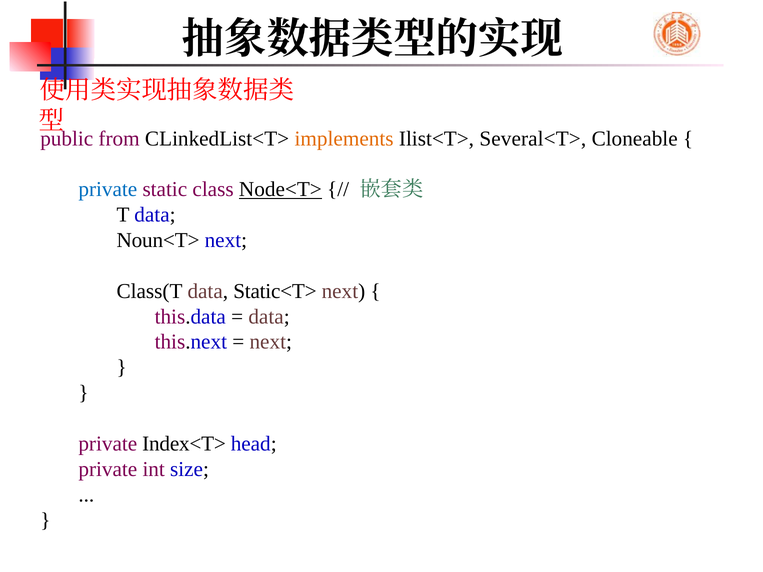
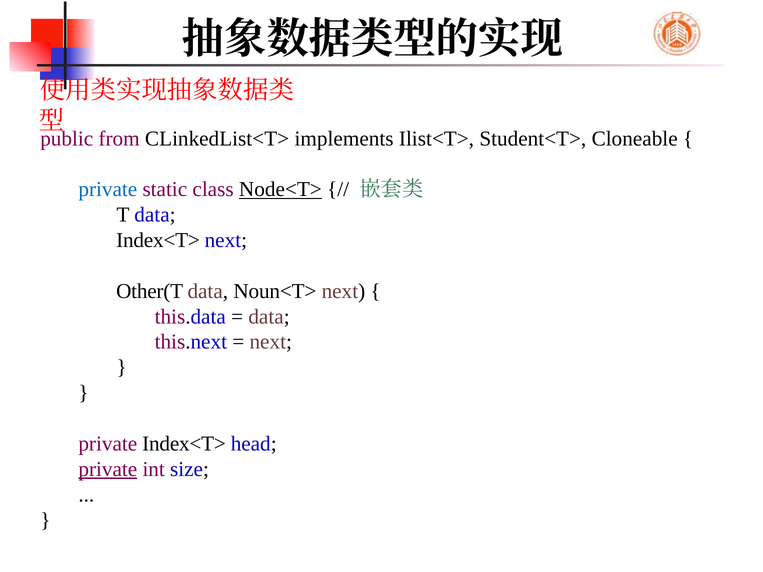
implements colour: orange -> black (344, 139)
Several<T>: Several<T> -> Student<T> (533, 139)
Noun<T>: Noun<T> -> Index<T> (158, 240)
Class(T: Class(T -> Other(T (150, 291)
Static<T>: Static<T> -> Noun<T> (275, 291)
private underline: none -> present (108, 469)
